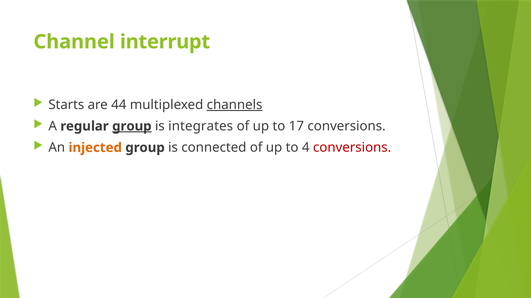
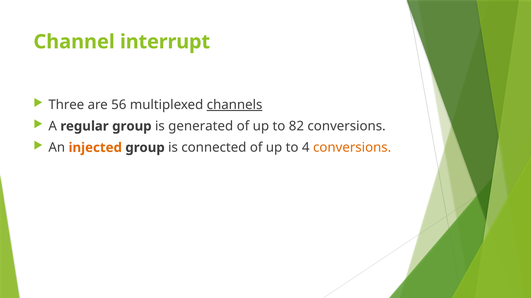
Starts: Starts -> Three (66, 105)
44: 44 -> 56 (119, 105)
group underline: present -> none (132, 126)
integrates: integrates -> generated (201, 126)
17: 17 -> 82 (296, 126)
conversions colour: red -> orange (352, 148)
